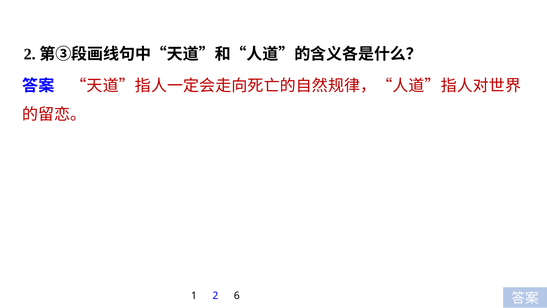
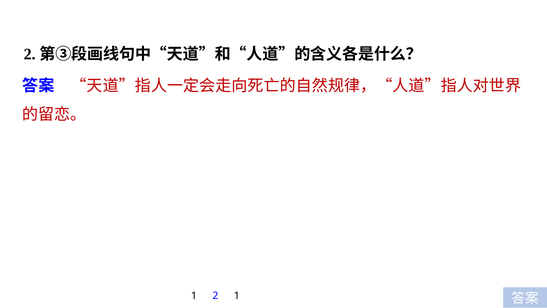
2 6: 6 -> 1 (237, 296)
